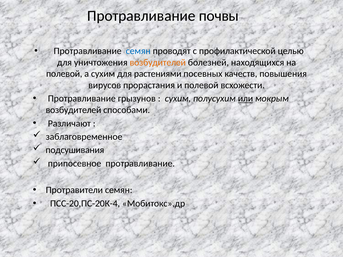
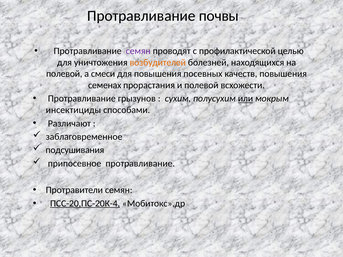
семян colour: blue -> purple (138, 51)
а сухим: сухим -> смеси (103, 74)
для растениями: растениями -> повышения (158, 74)
вирусов: вирусов -> семенах (105, 85)
возбудителей: возбудителей -> инсектициды (73, 110)
ПСС-20,ПС-20К-4 underline: none -> present (85, 204)
